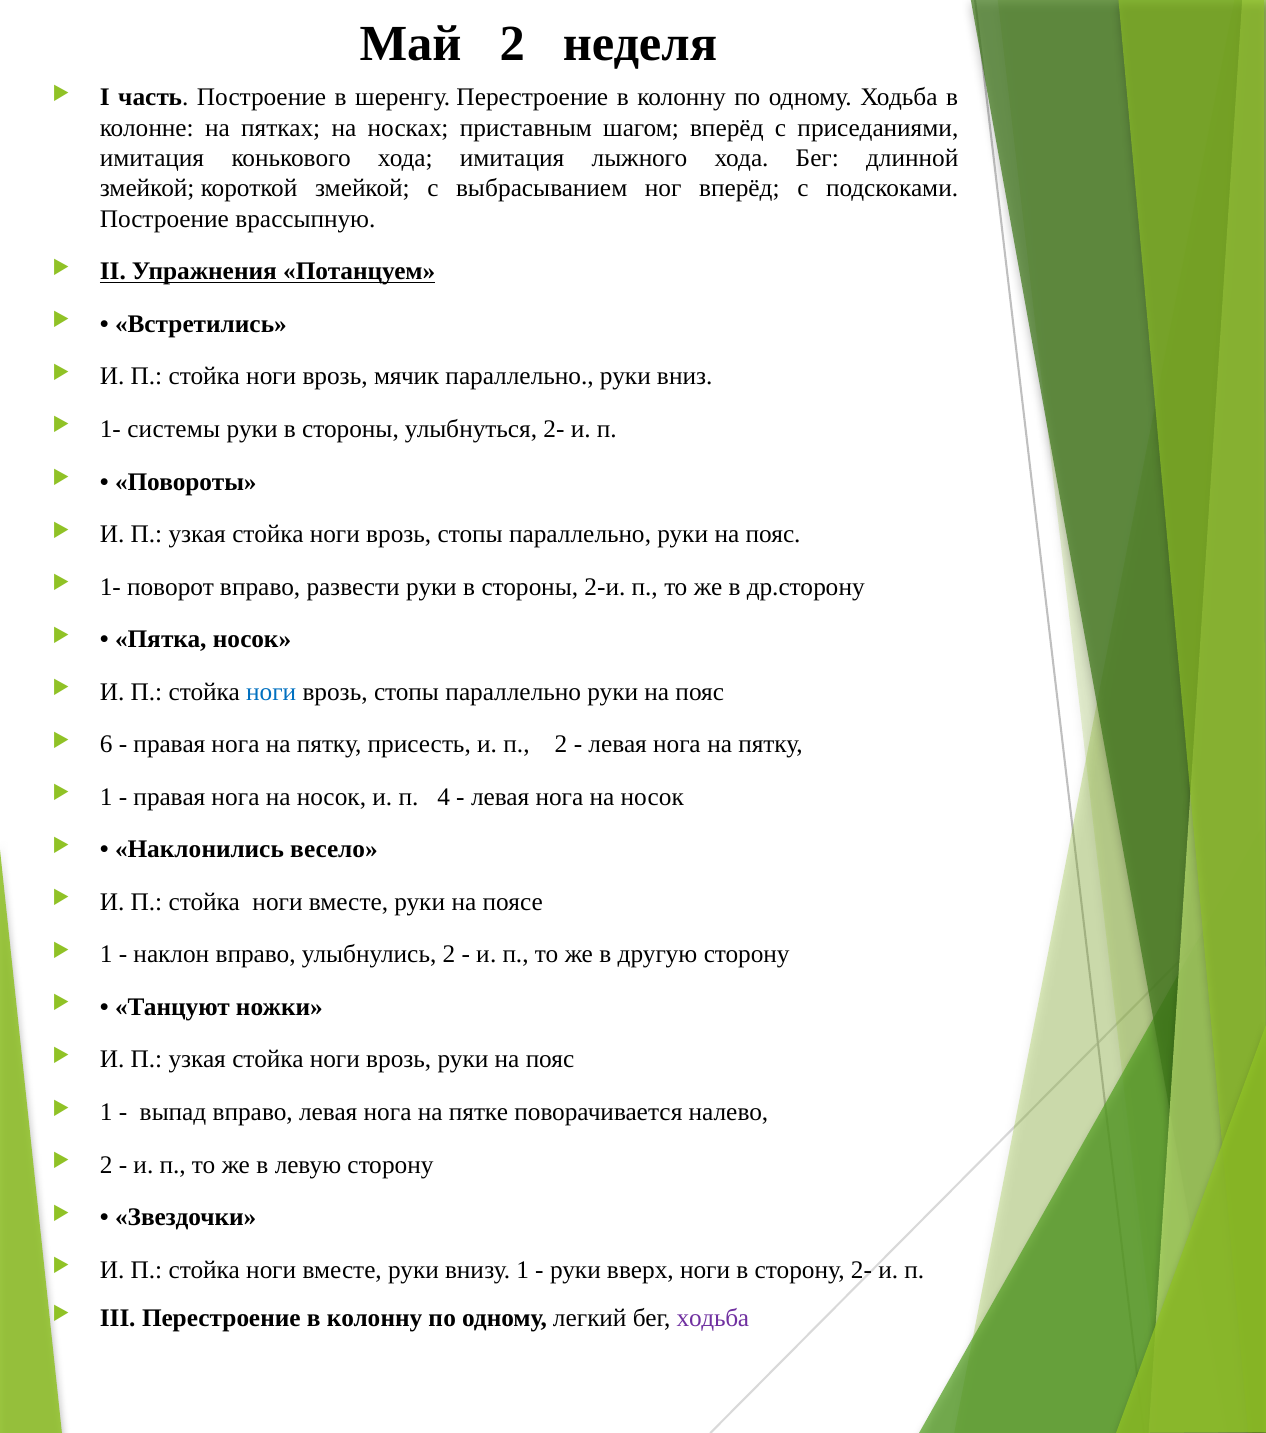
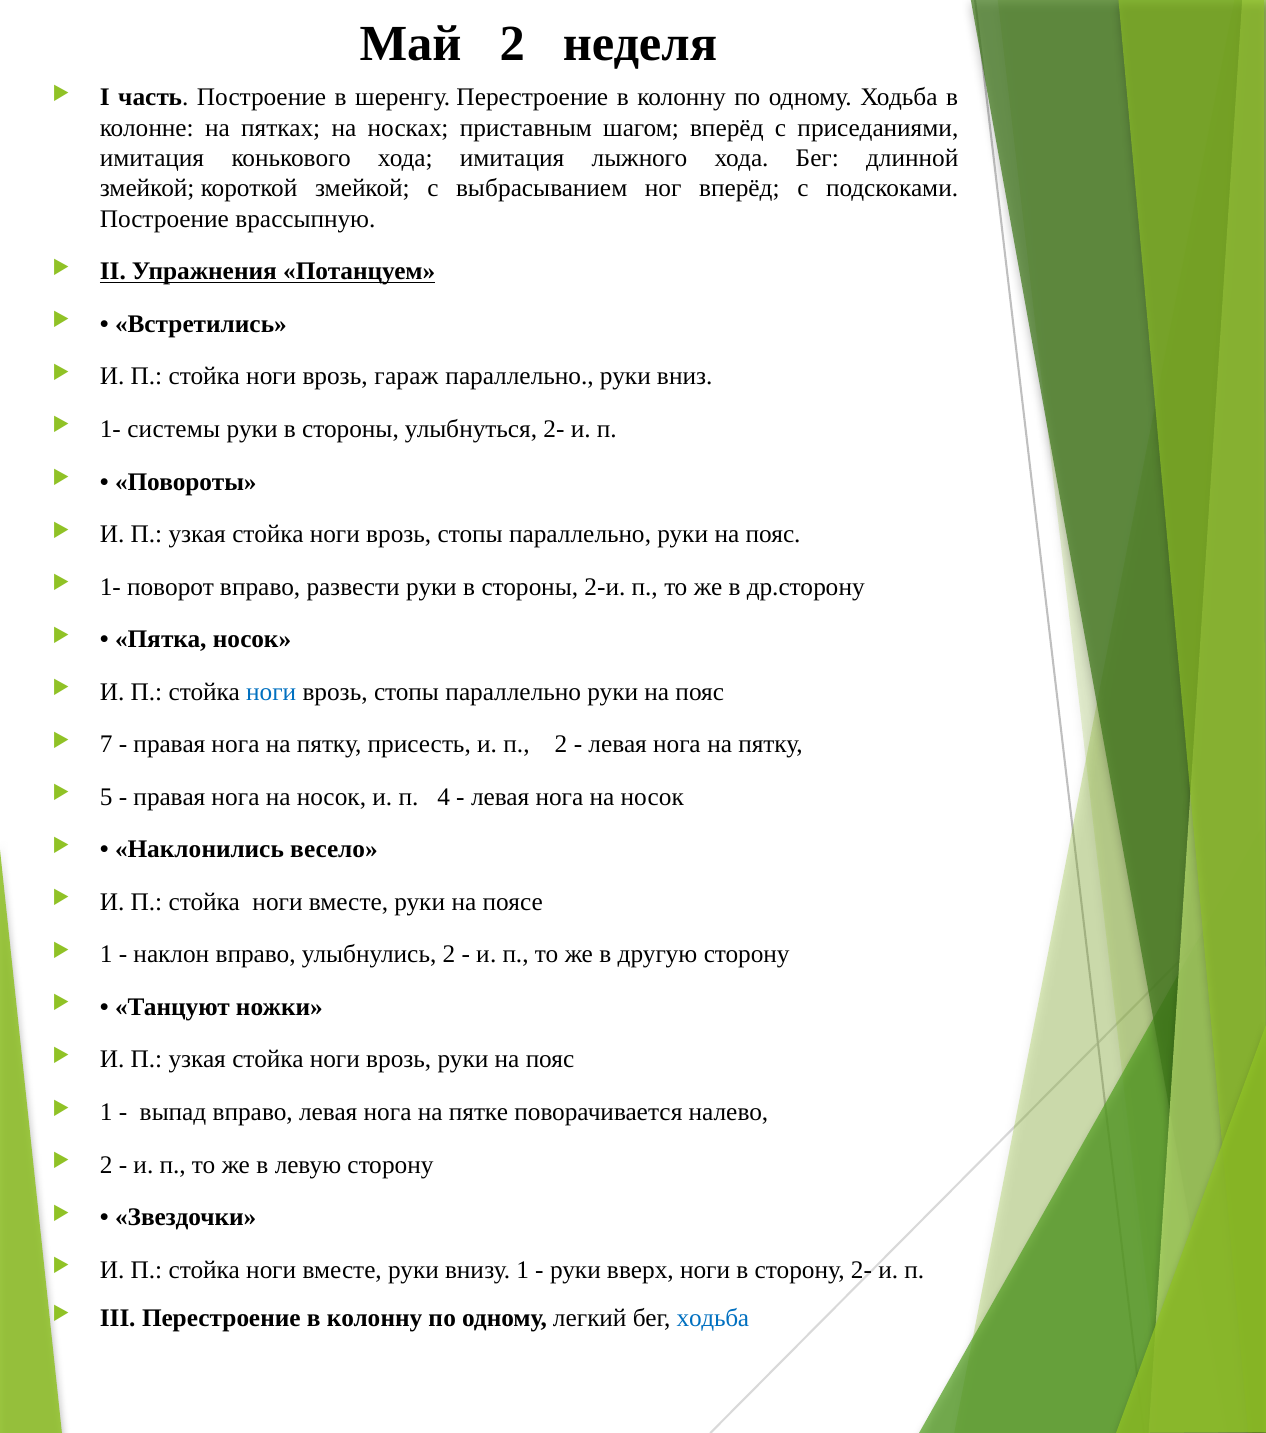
мячик: мячик -> гараж (406, 377)
6: 6 -> 7 (106, 744)
1: 1 -> 5 (106, 797)
ходьба colour: purple -> blue (713, 1318)
